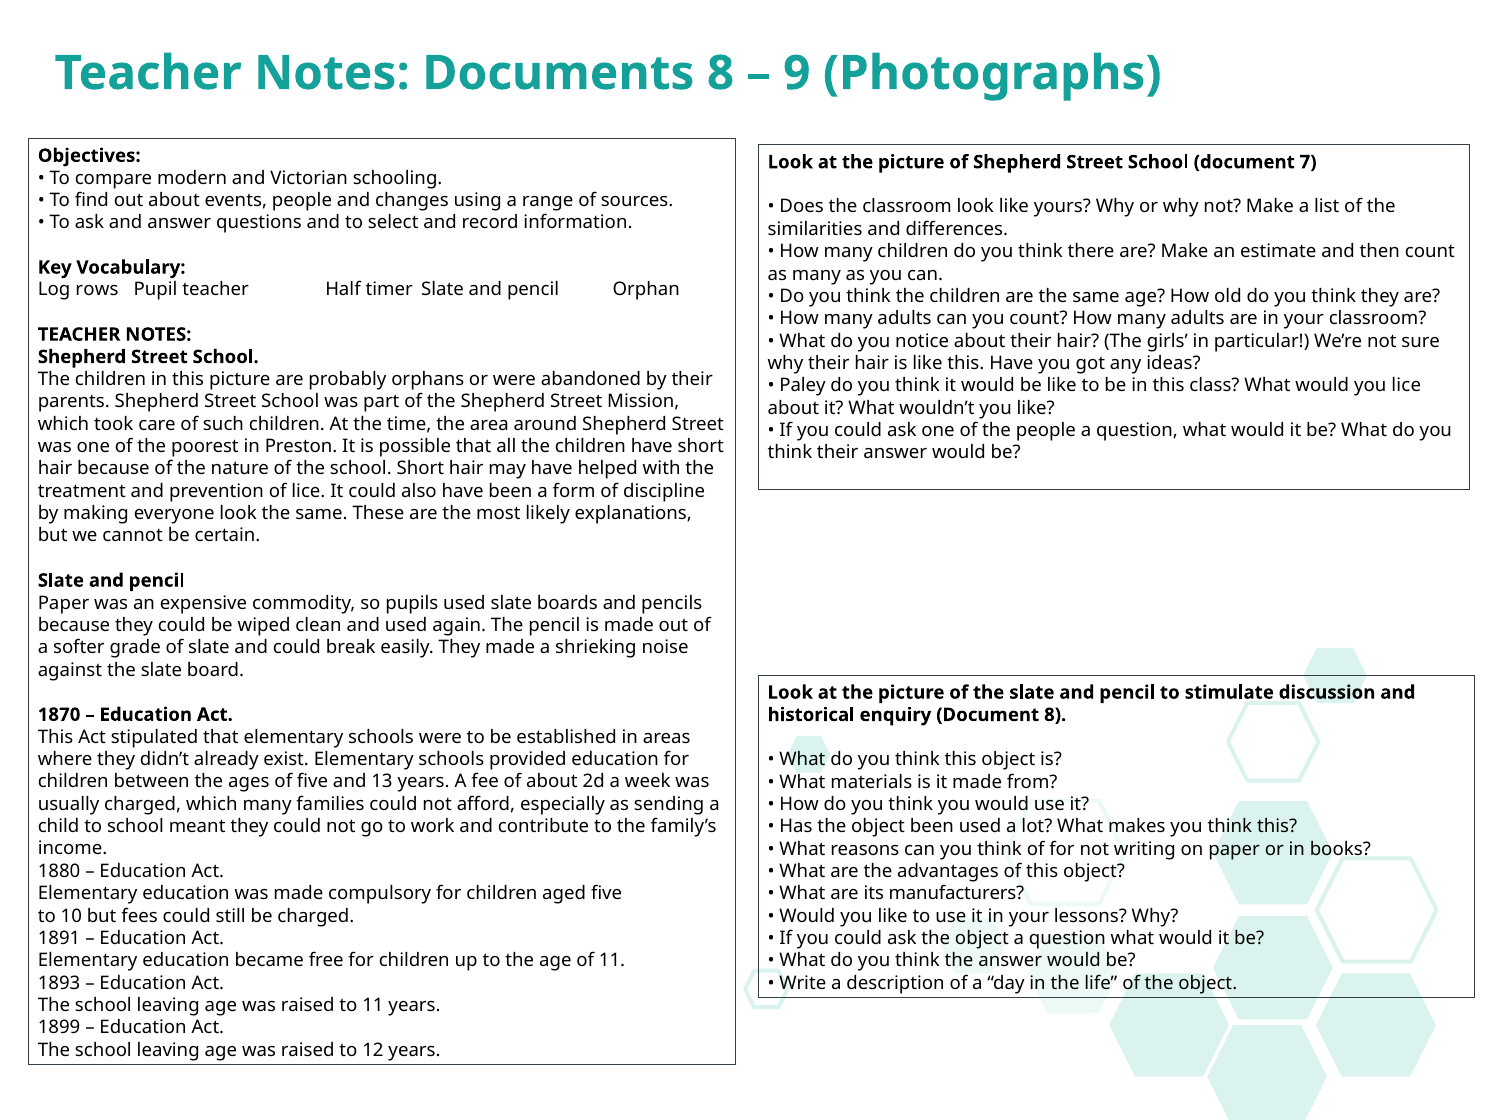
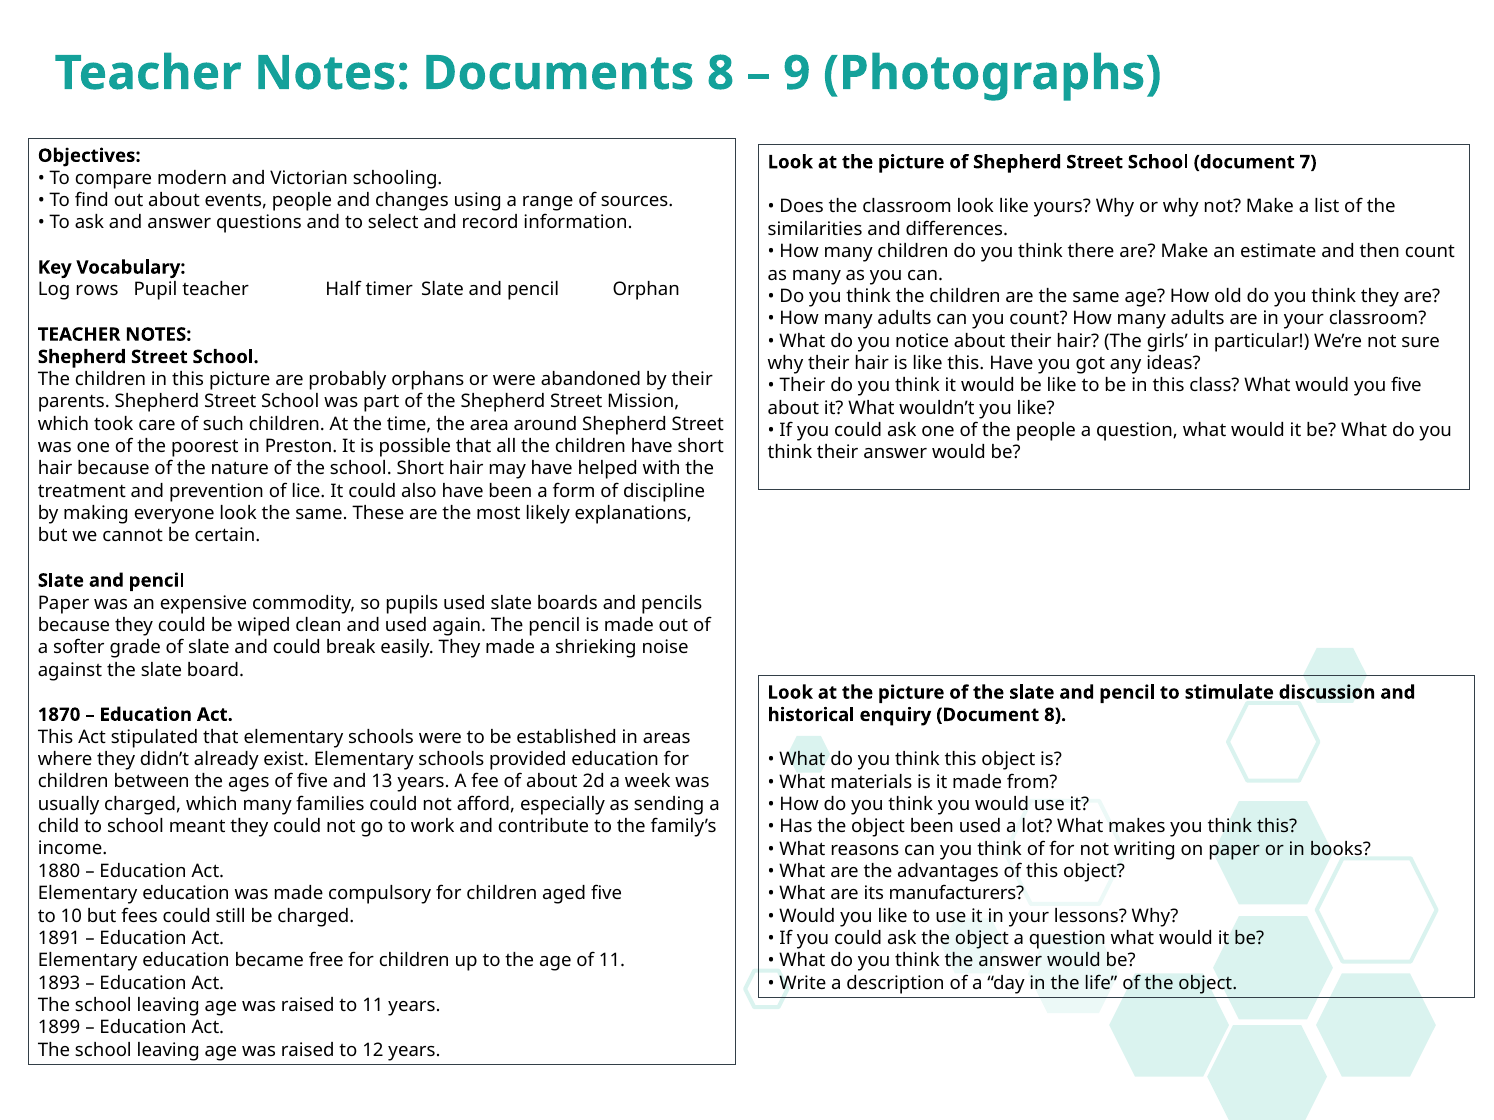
Paley: Paley -> Their (802, 386)
you lice: lice -> five (1406, 386)
